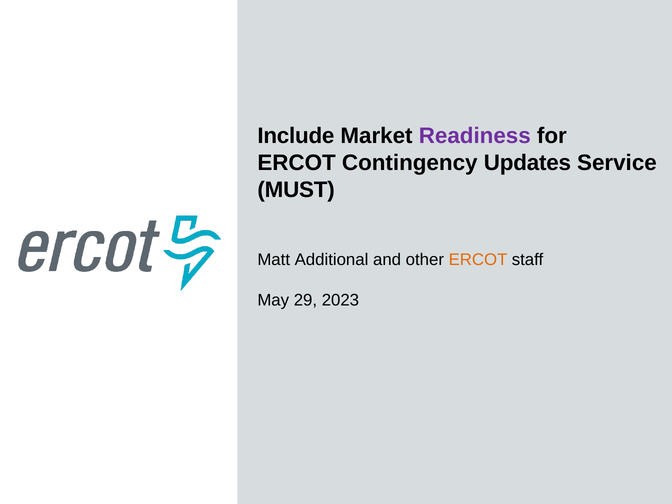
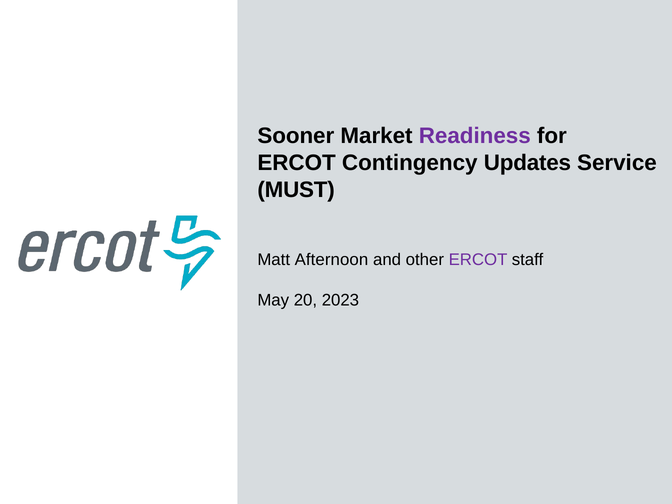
Include: Include -> Sooner (296, 136)
Additional: Additional -> Afternoon (331, 260)
ERCOT colour: orange -> purple (478, 260)
29: 29 -> 20 (305, 300)
